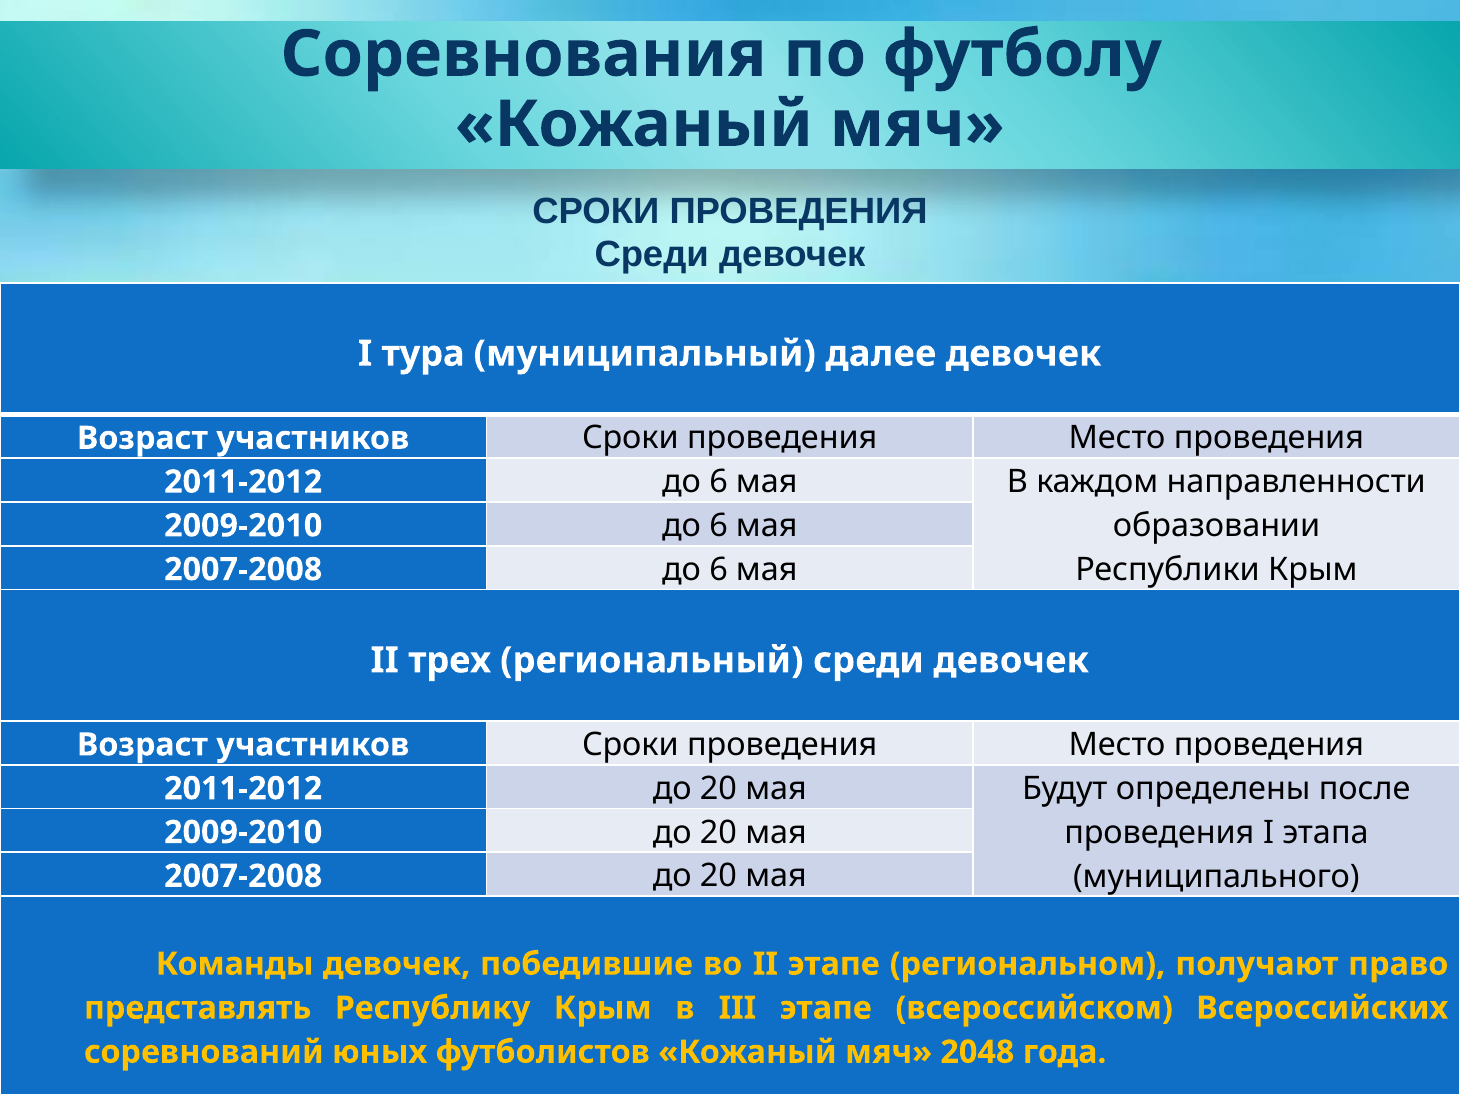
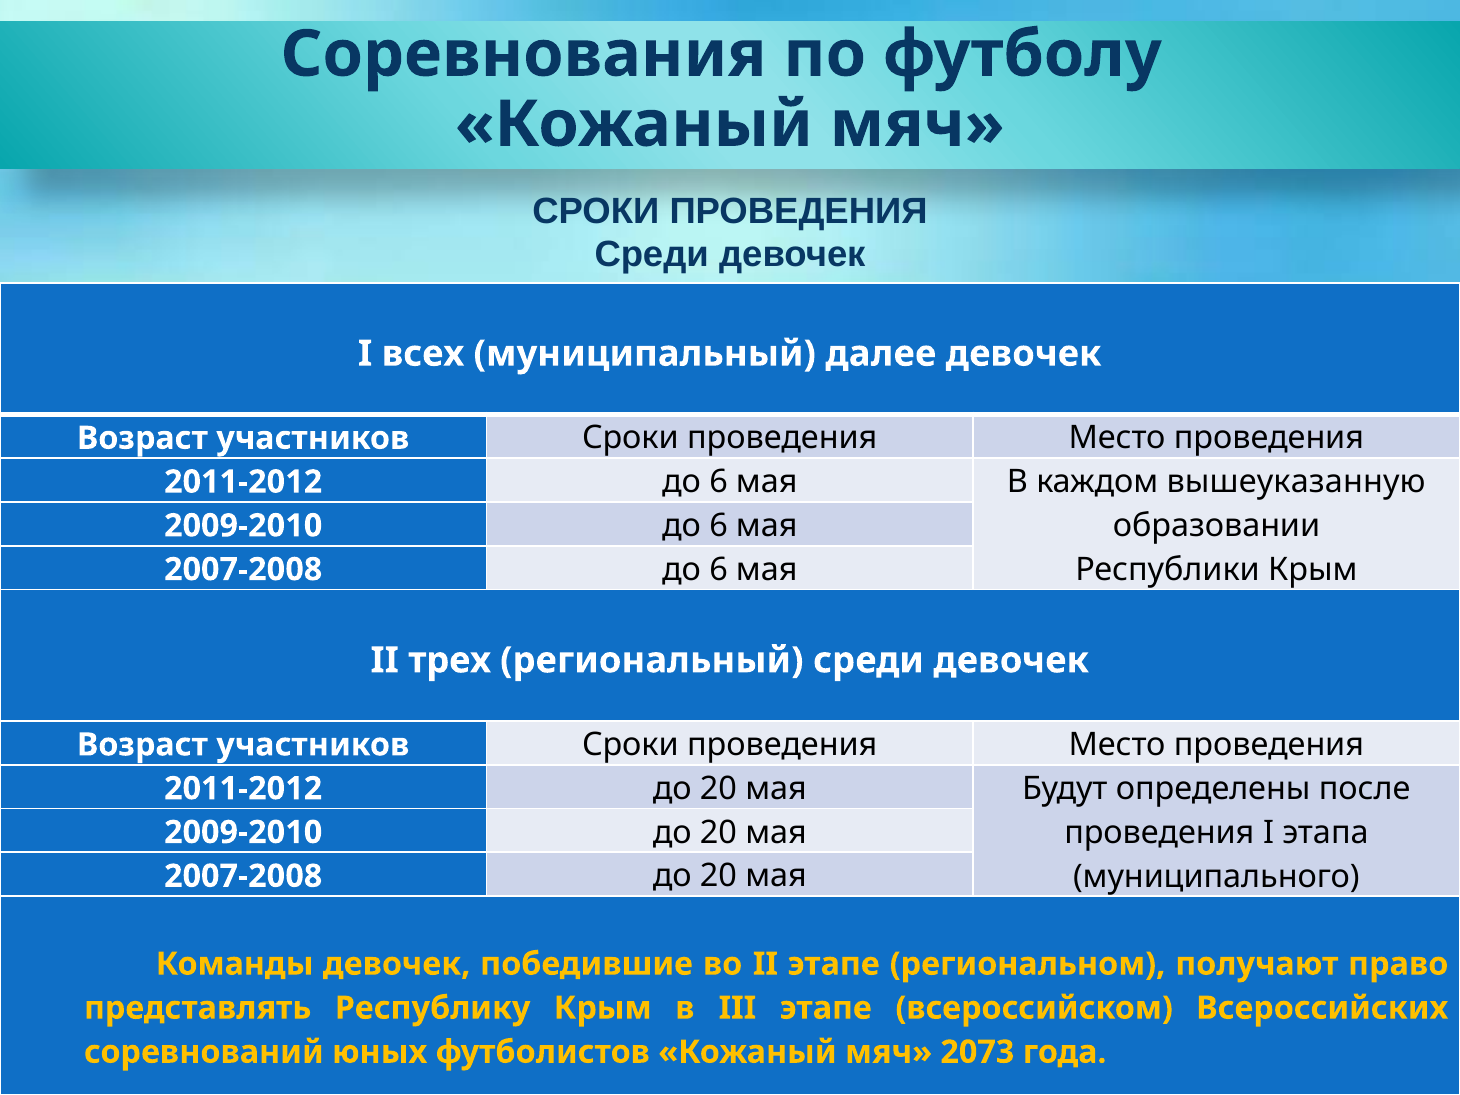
тура: тура -> всех (423, 354)
направленности: направленности -> вышеуказанную (1296, 482)
2048: 2048 -> 2073 (977, 1052)
